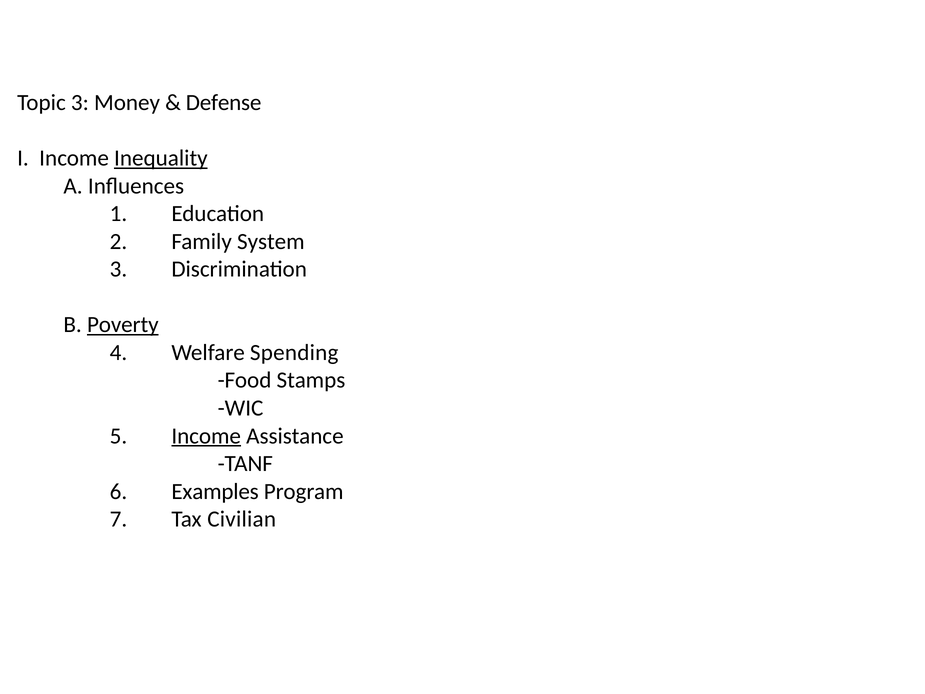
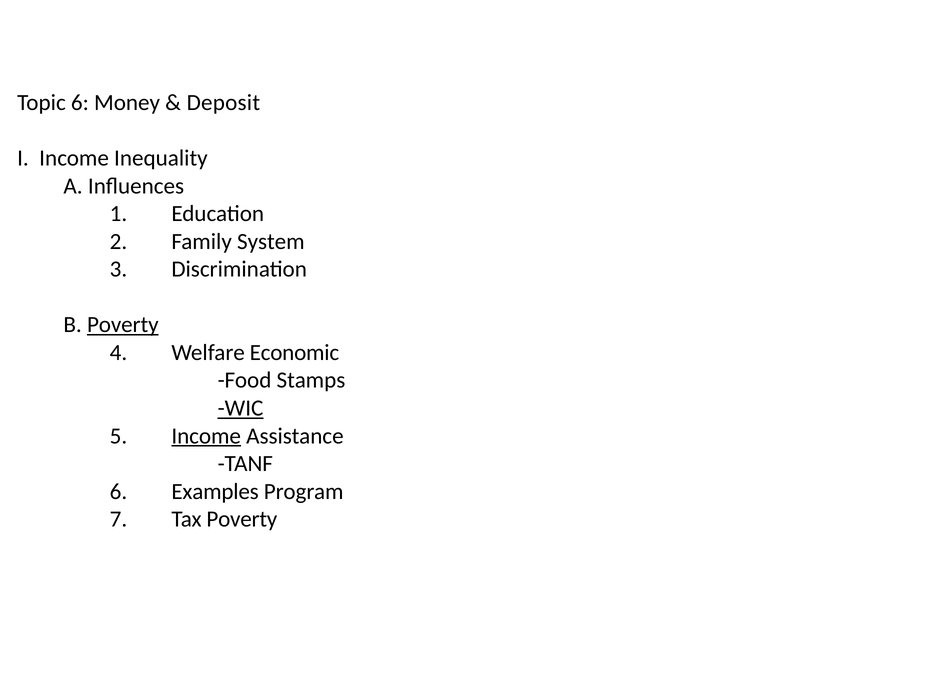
Topic 3: 3 -> 6 (80, 103)
Defense: Defense -> Deposit (223, 103)
Inequality underline: present -> none (161, 158)
Spending: Spending -> Economic (294, 352)
WIC underline: none -> present (241, 408)
Tax Civilian: Civilian -> Poverty (242, 519)
